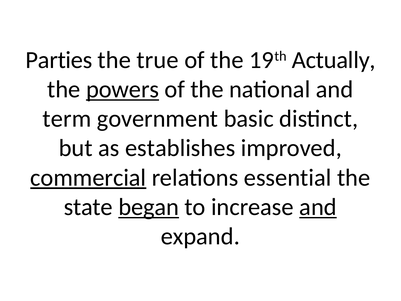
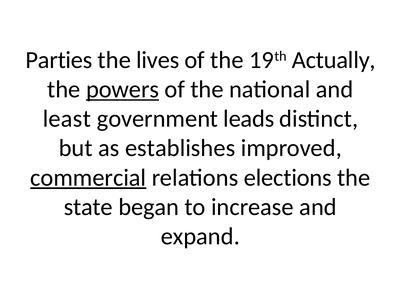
true: true -> lives (158, 60)
term: term -> least (67, 119)
basic: basic -> leads (249, 119)
essential: essential -> elections (288, 177)
began underline: present -> none (149, 207)
and underline: present -> none (318, 207)
